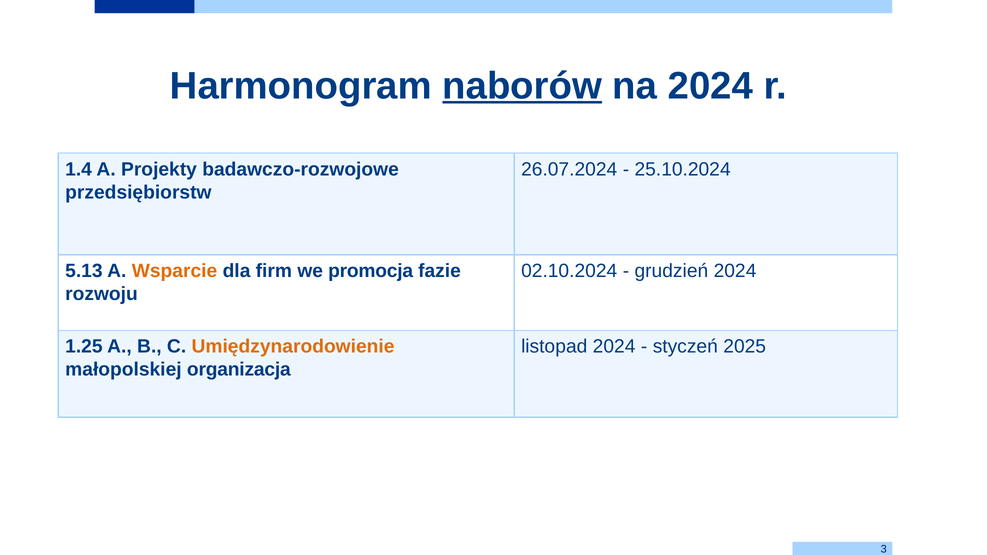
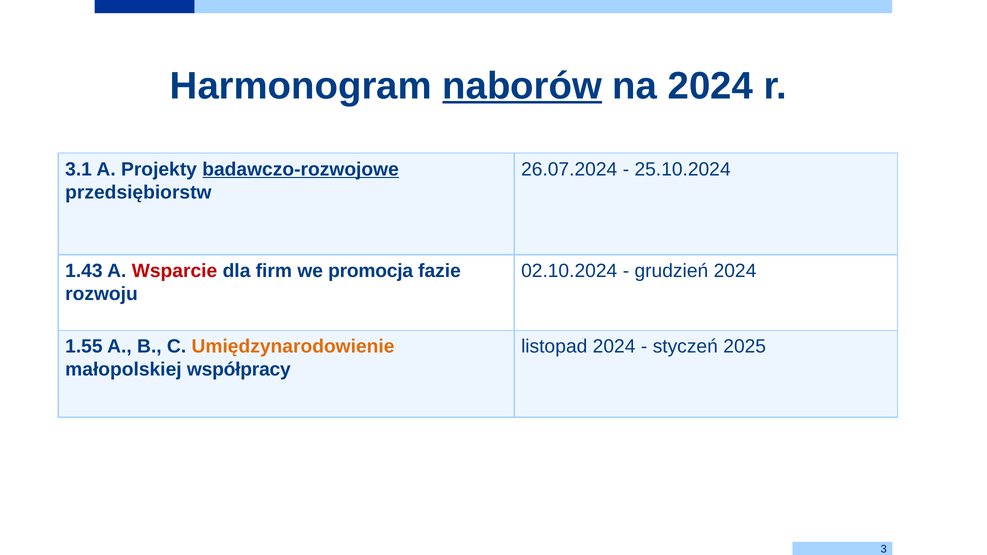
1.4: 1.4 -> 3.1 (79, 169)
badawczo-rozwojowe underline: none -> present (301, 169)
5.13: 5.13 -> 1.43 (84, 271)
Wsparcie colour: orange -> red (175, 271)
1.25: 1.25 -> 1.55 (84, 347)
organizacja: organizacja -> współpracy (239, 370)
